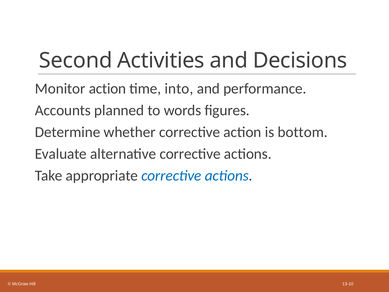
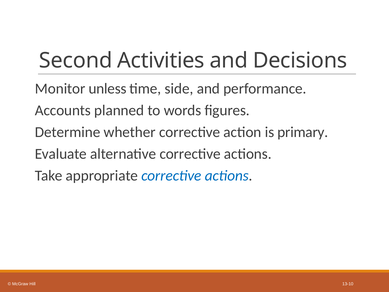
Monitor action: action -> unless (107, 89)
into: into -> side (179, 89)
bottom: bottom -> primary (303, 132)
